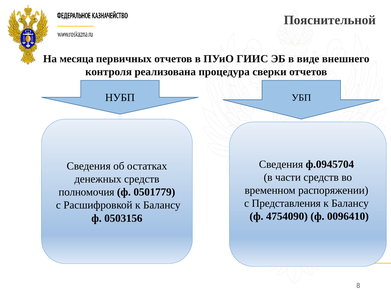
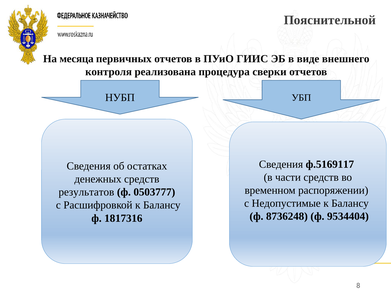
ф.0945704: ф.0945704 -> ф.5169117 (330, 164)
полномочия: полномочия -> результатов (86, 192)
0501779: 0501779 -> 0503777 (154, 192)
Представления: Представления -> Недопустимые (286, 203)
4754090: 4754090 -> 8736248 (287, 216)
0096410: 0096410 -> 9534404 (348, 216)
0503156: 0503156 -> 1817316 (123, 218)
